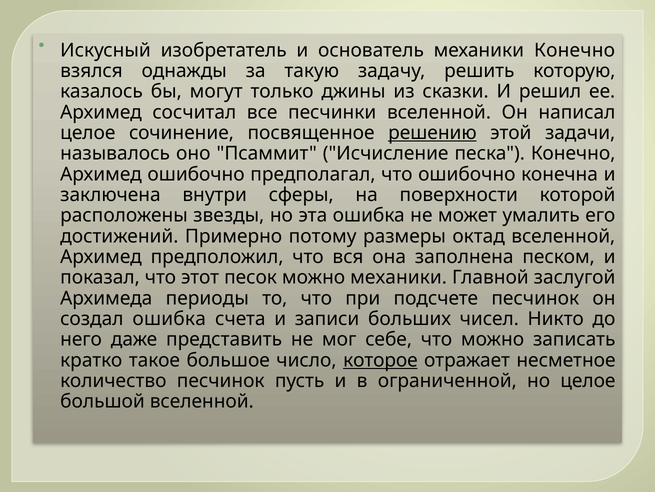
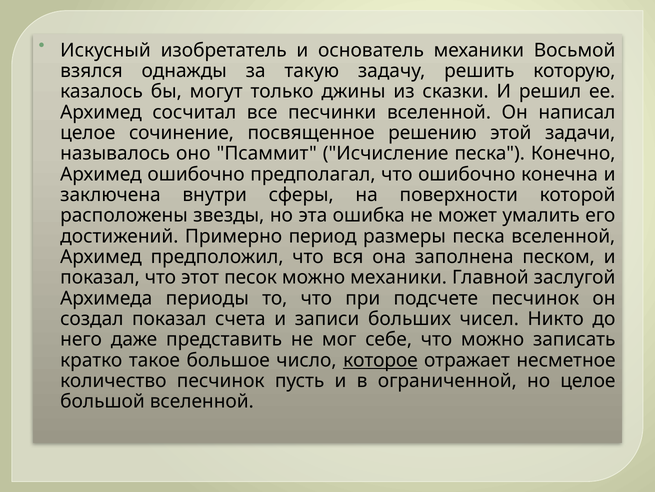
механики Конечно: Конечно -> Восьмой (575, 50)
решению underline: present -> none (432, 133)
потому: потому -> период (323, 236)
размеры октад: октад -> песка (479, 236)
создал ошибка: ошибка -> показал (169, 318)
